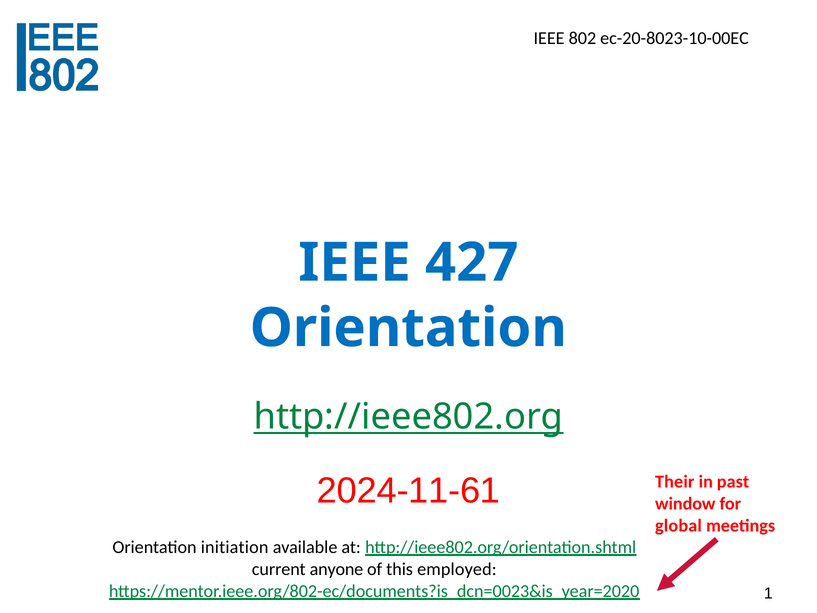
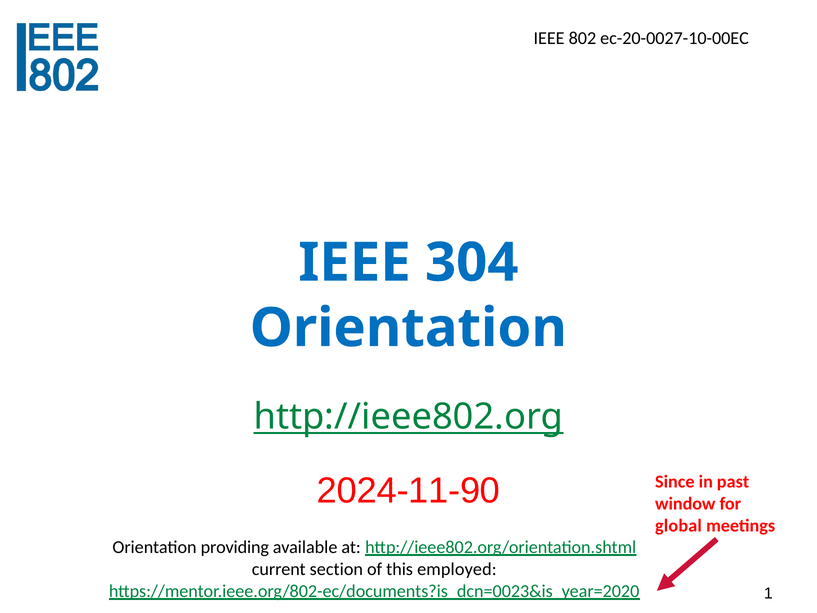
ec-20-8023-10-00EC: ec-20-8023-10-00EC -> ec-20-0027-10-00EC (675, 38)
427: 427 -> 304 (472, 263)
2024-11-61: 2024-11-61 -> 2024-11-90 (409, 490)
Their: Their -> Since (675, 482)
initiation: initiation -> providing (235, 547)
anyone: anyone -> section (336, 569)
